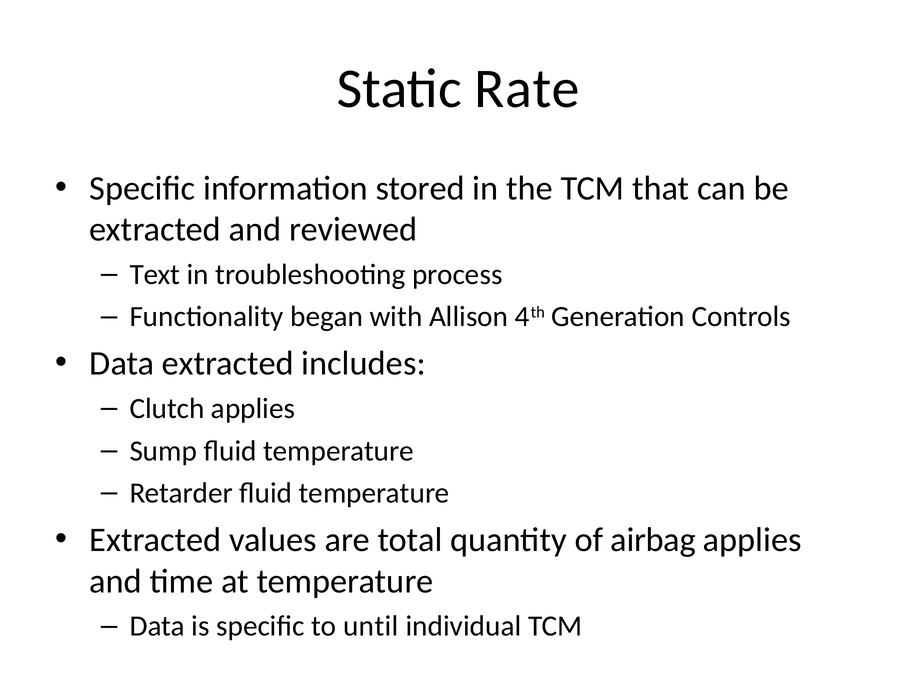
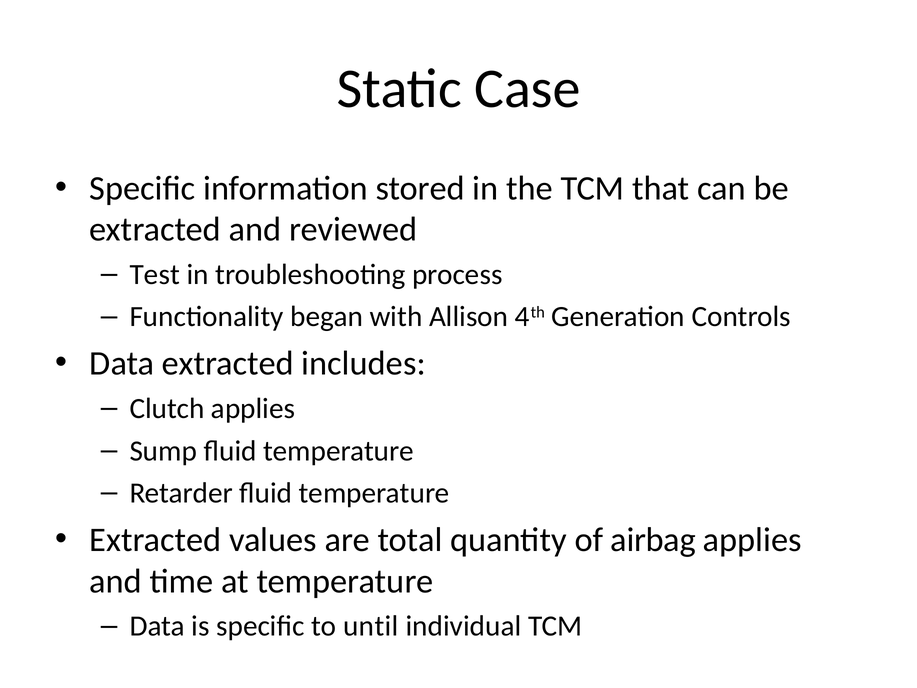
Rate: Rate -> Case (527, 89)
Text: Text -> Test (155, 274)
